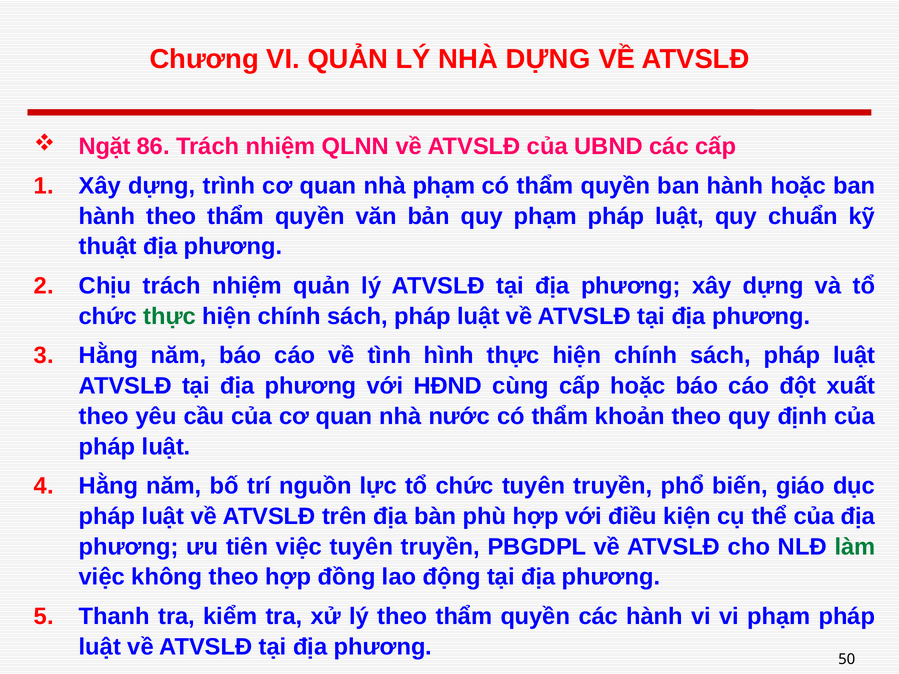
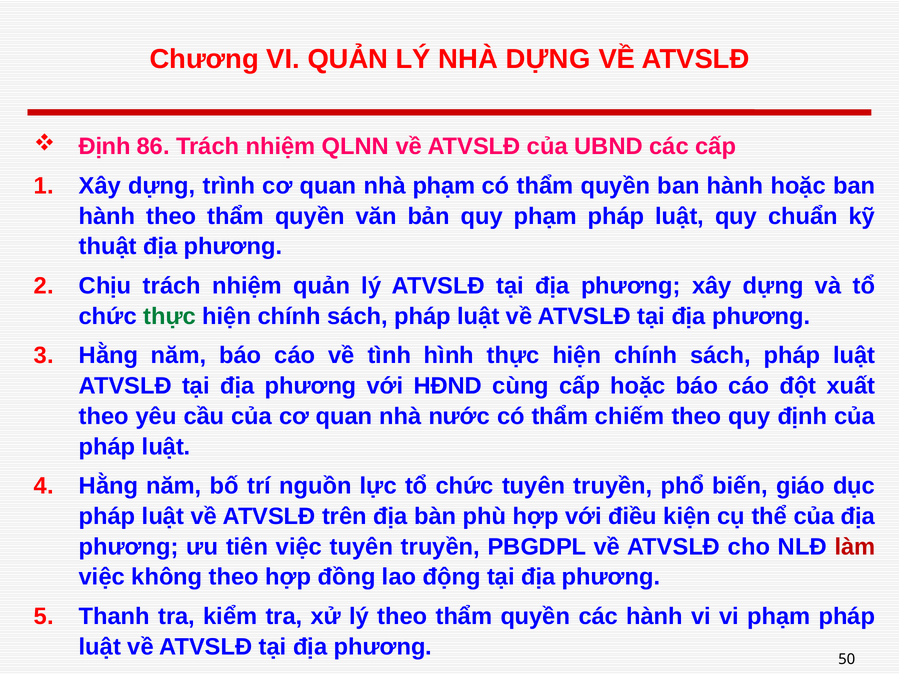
Ngặt: Ngặt -> Định (105, 147)
khoản: khoản -> chiếm (630, 416)
làm colour: green -> red (855, 547)
